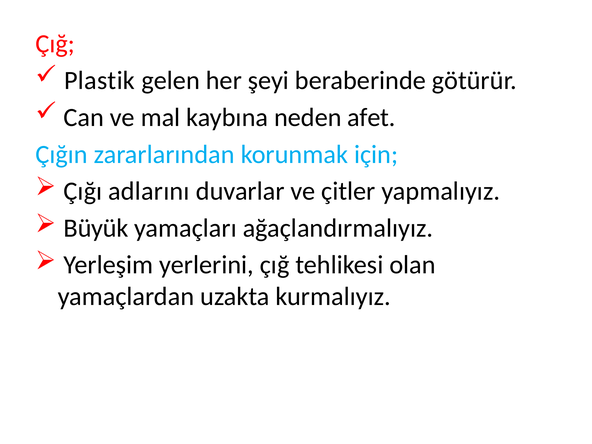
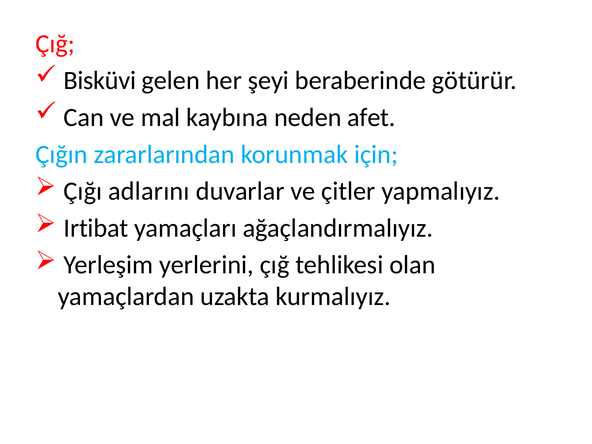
Plastik: Plastik -> Bisküvi (100, 81)
Büyük: Büyük -> Irtibat (96, 228)
